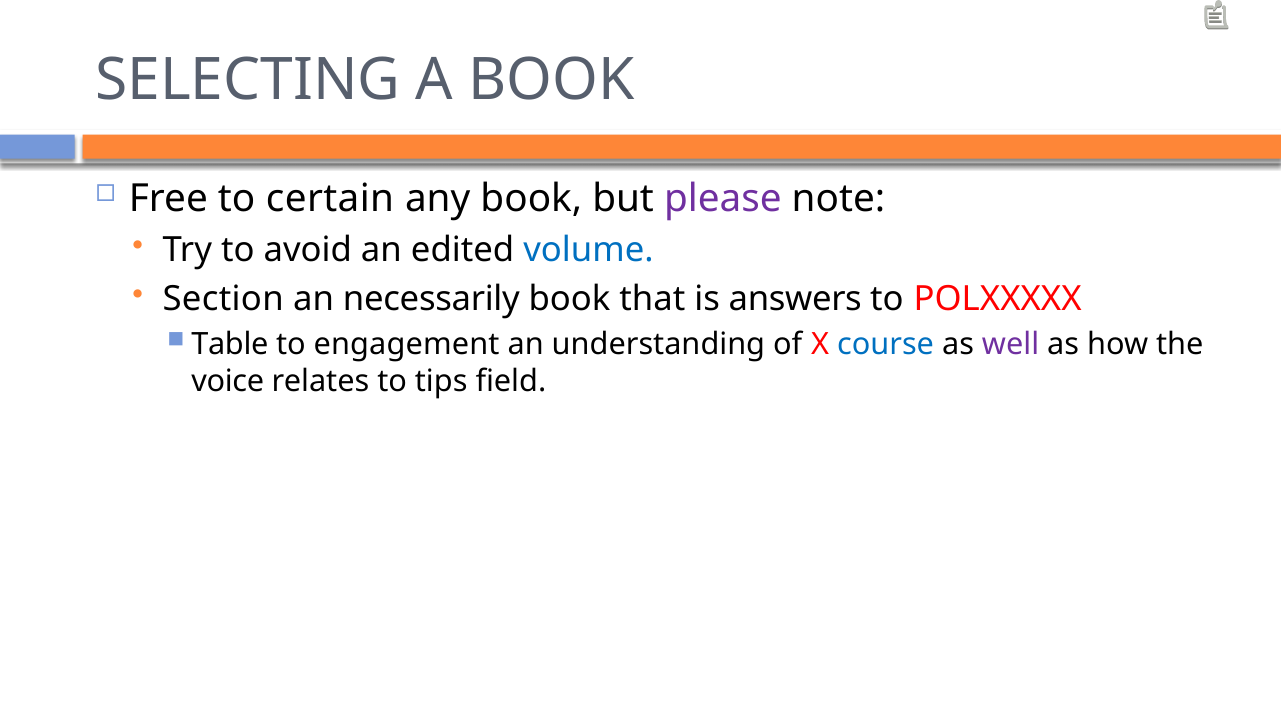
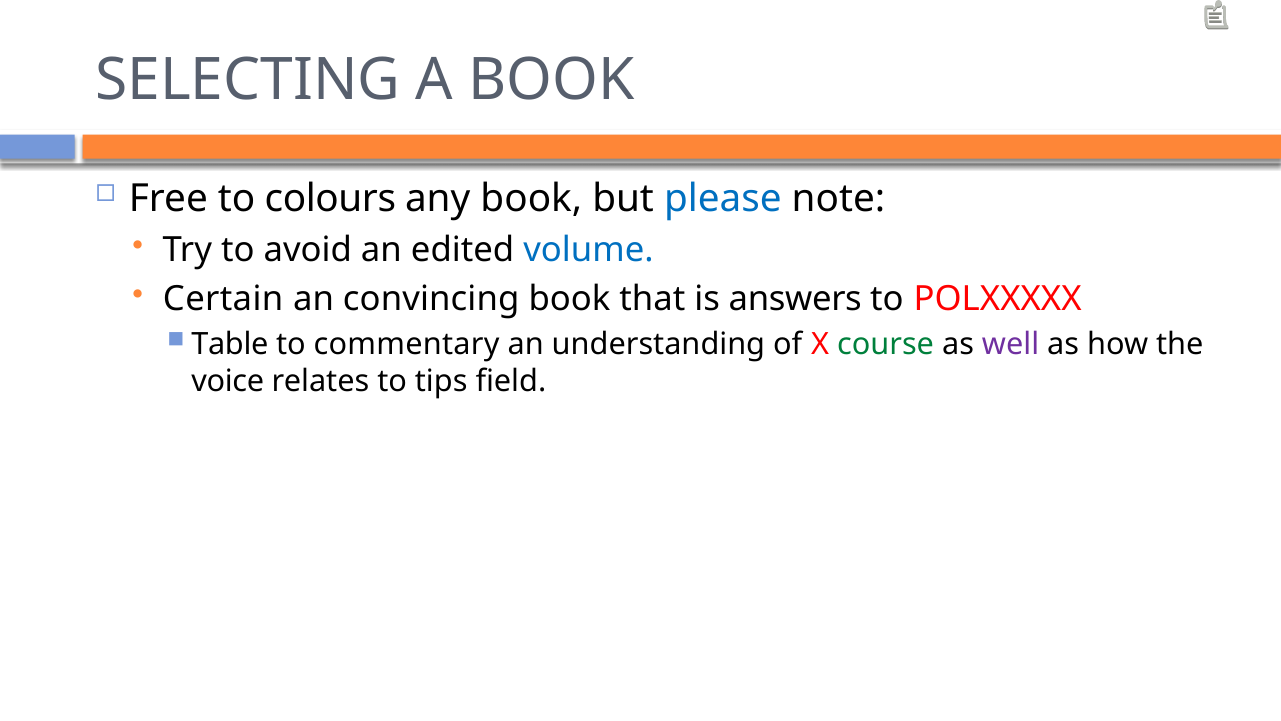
certain: certain -> colours (330, 199)
please colour: purple -> blue (723, 199)
Section: Section -> Certain (223, 299)
necessarily: necessarily -> convincing (431, 299)
engagement: engagement -> commentary (407, 344)
course colour: blue -> green (886, 344)
